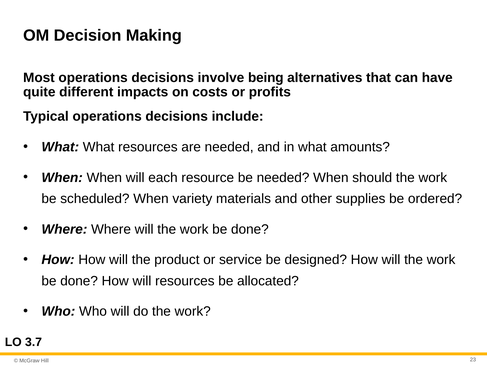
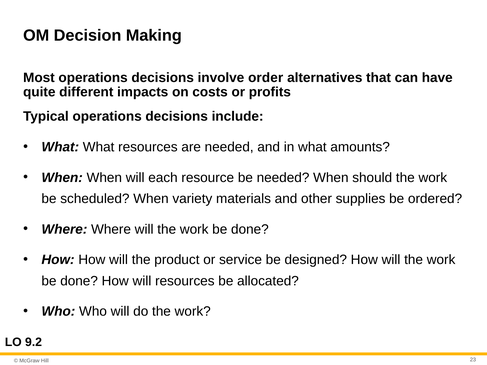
being: being -> order (266, 78)
3.7: 3.7 -> 9.2 (34, 342)
